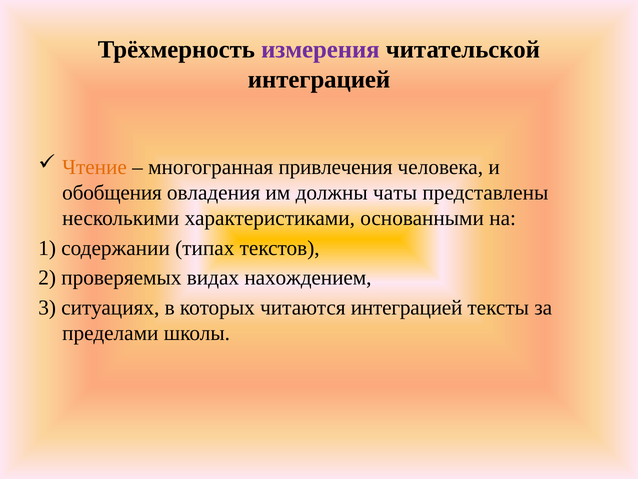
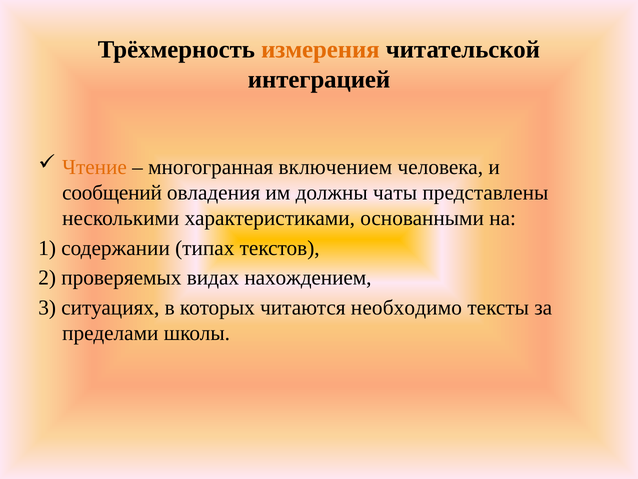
измерения colour: purple -> orange (320, 50)
привлечения: привлечения -> включением (335, 167)
обобщения: обобщения -> сообщений (112, 192)
читаются интеграцией: интеграцией -> необходимо (406, 307)
